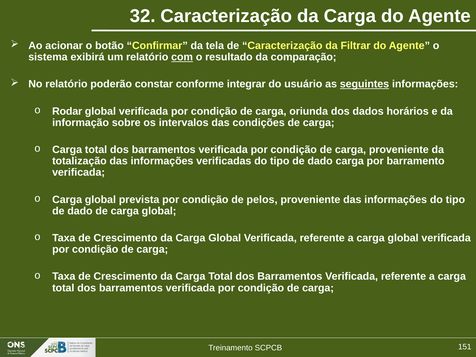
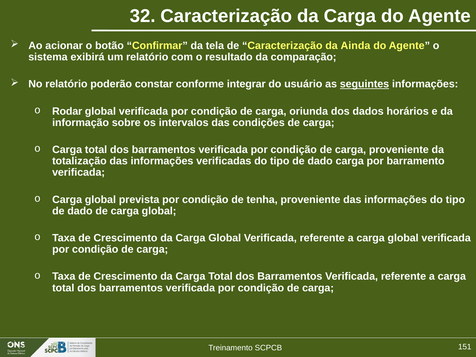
Filtrar: Filtrar -> Ainda (355, 46)
com underline: present -> none (182, 57)
pelos: pelos -> tenha (262, 200)
